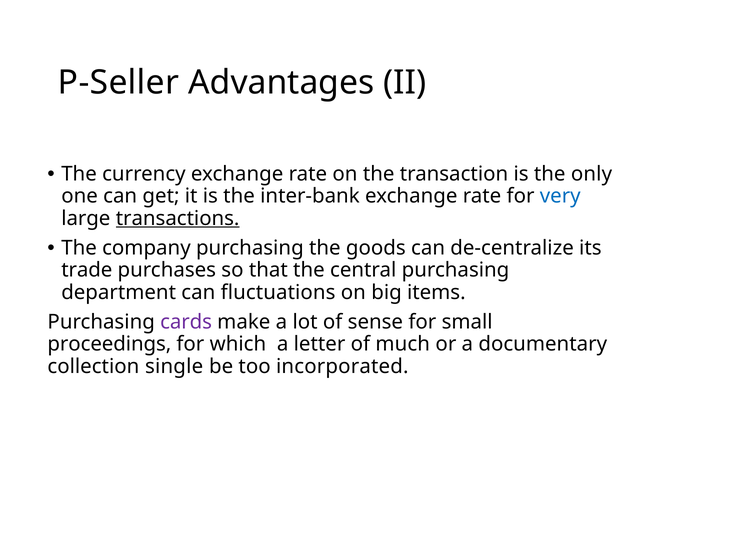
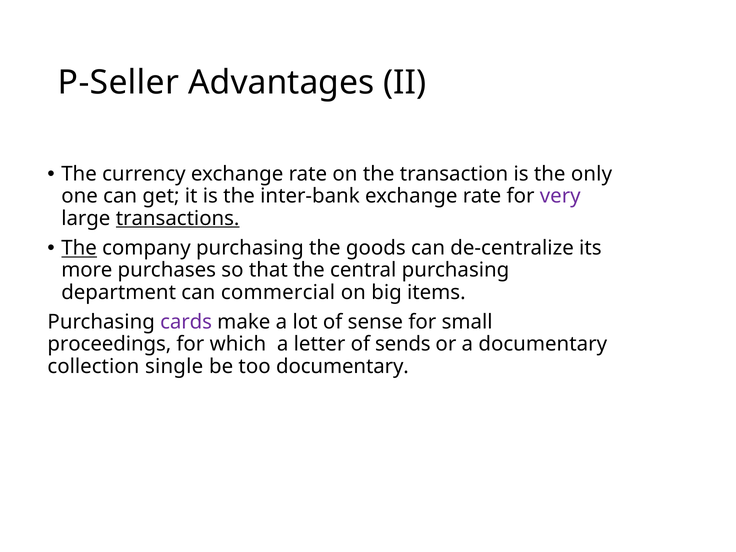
very colour: blue -> purple (560, 196)
The underline: none -> present (79, 248)
trade: trade -> more (87, 270)
fluctuations: fluctuations -> commercial (278, 292)
much: much -> sends (403, 344)
too incorporated: incorporated -> documentary (342, 366)
